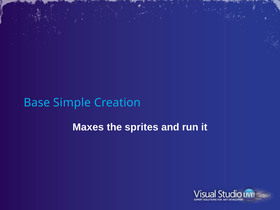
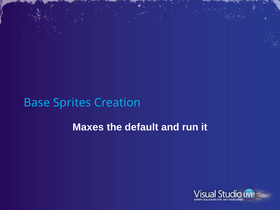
Simple: Simple -> Sprites (72, 103)
sprites: sprites -> default (142, 127)
